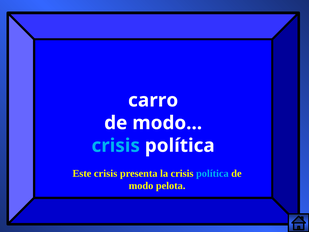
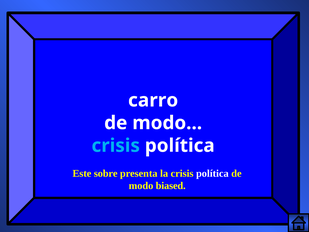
Este crisis: crisis -> sobre (106, 173)
política colour: light blue -> white (212, 173)
pelota: pelota -> biased (171, 186)
